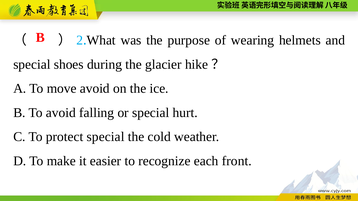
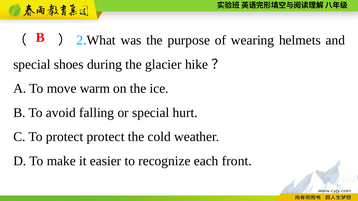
move avoid: avoid -> warm (95, 89)
protect special: special -> protect (106, 137)
